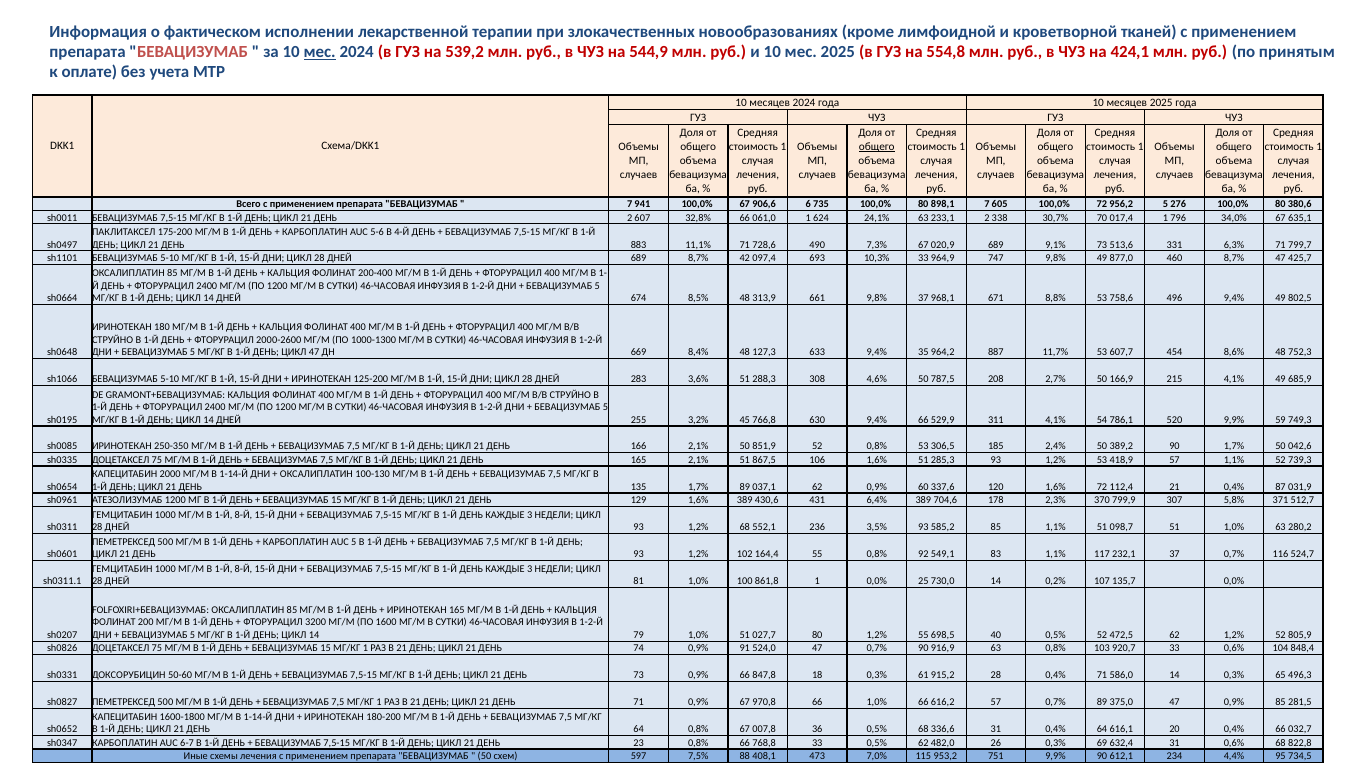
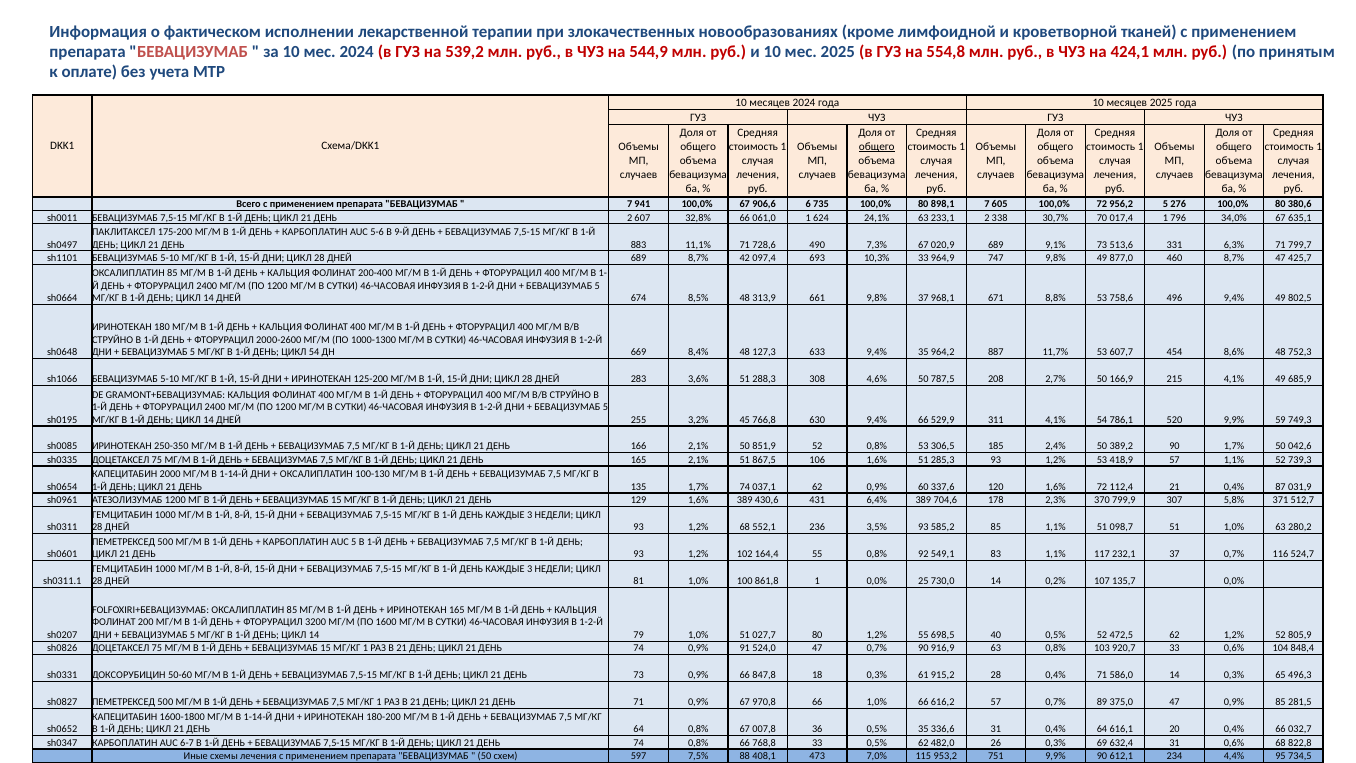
мес underline: present -> none (320, 52)
4-Й: 4-Й -> 9-Й (402, 232)
ЦИКЛ 47: 47 -> 54 (314, 352)
1,7% 89: 89 -> 74 (745, 487)
0,5% 68: 68 -> 35 (923, 729)
23: 23 -> 74 (639, 743)
